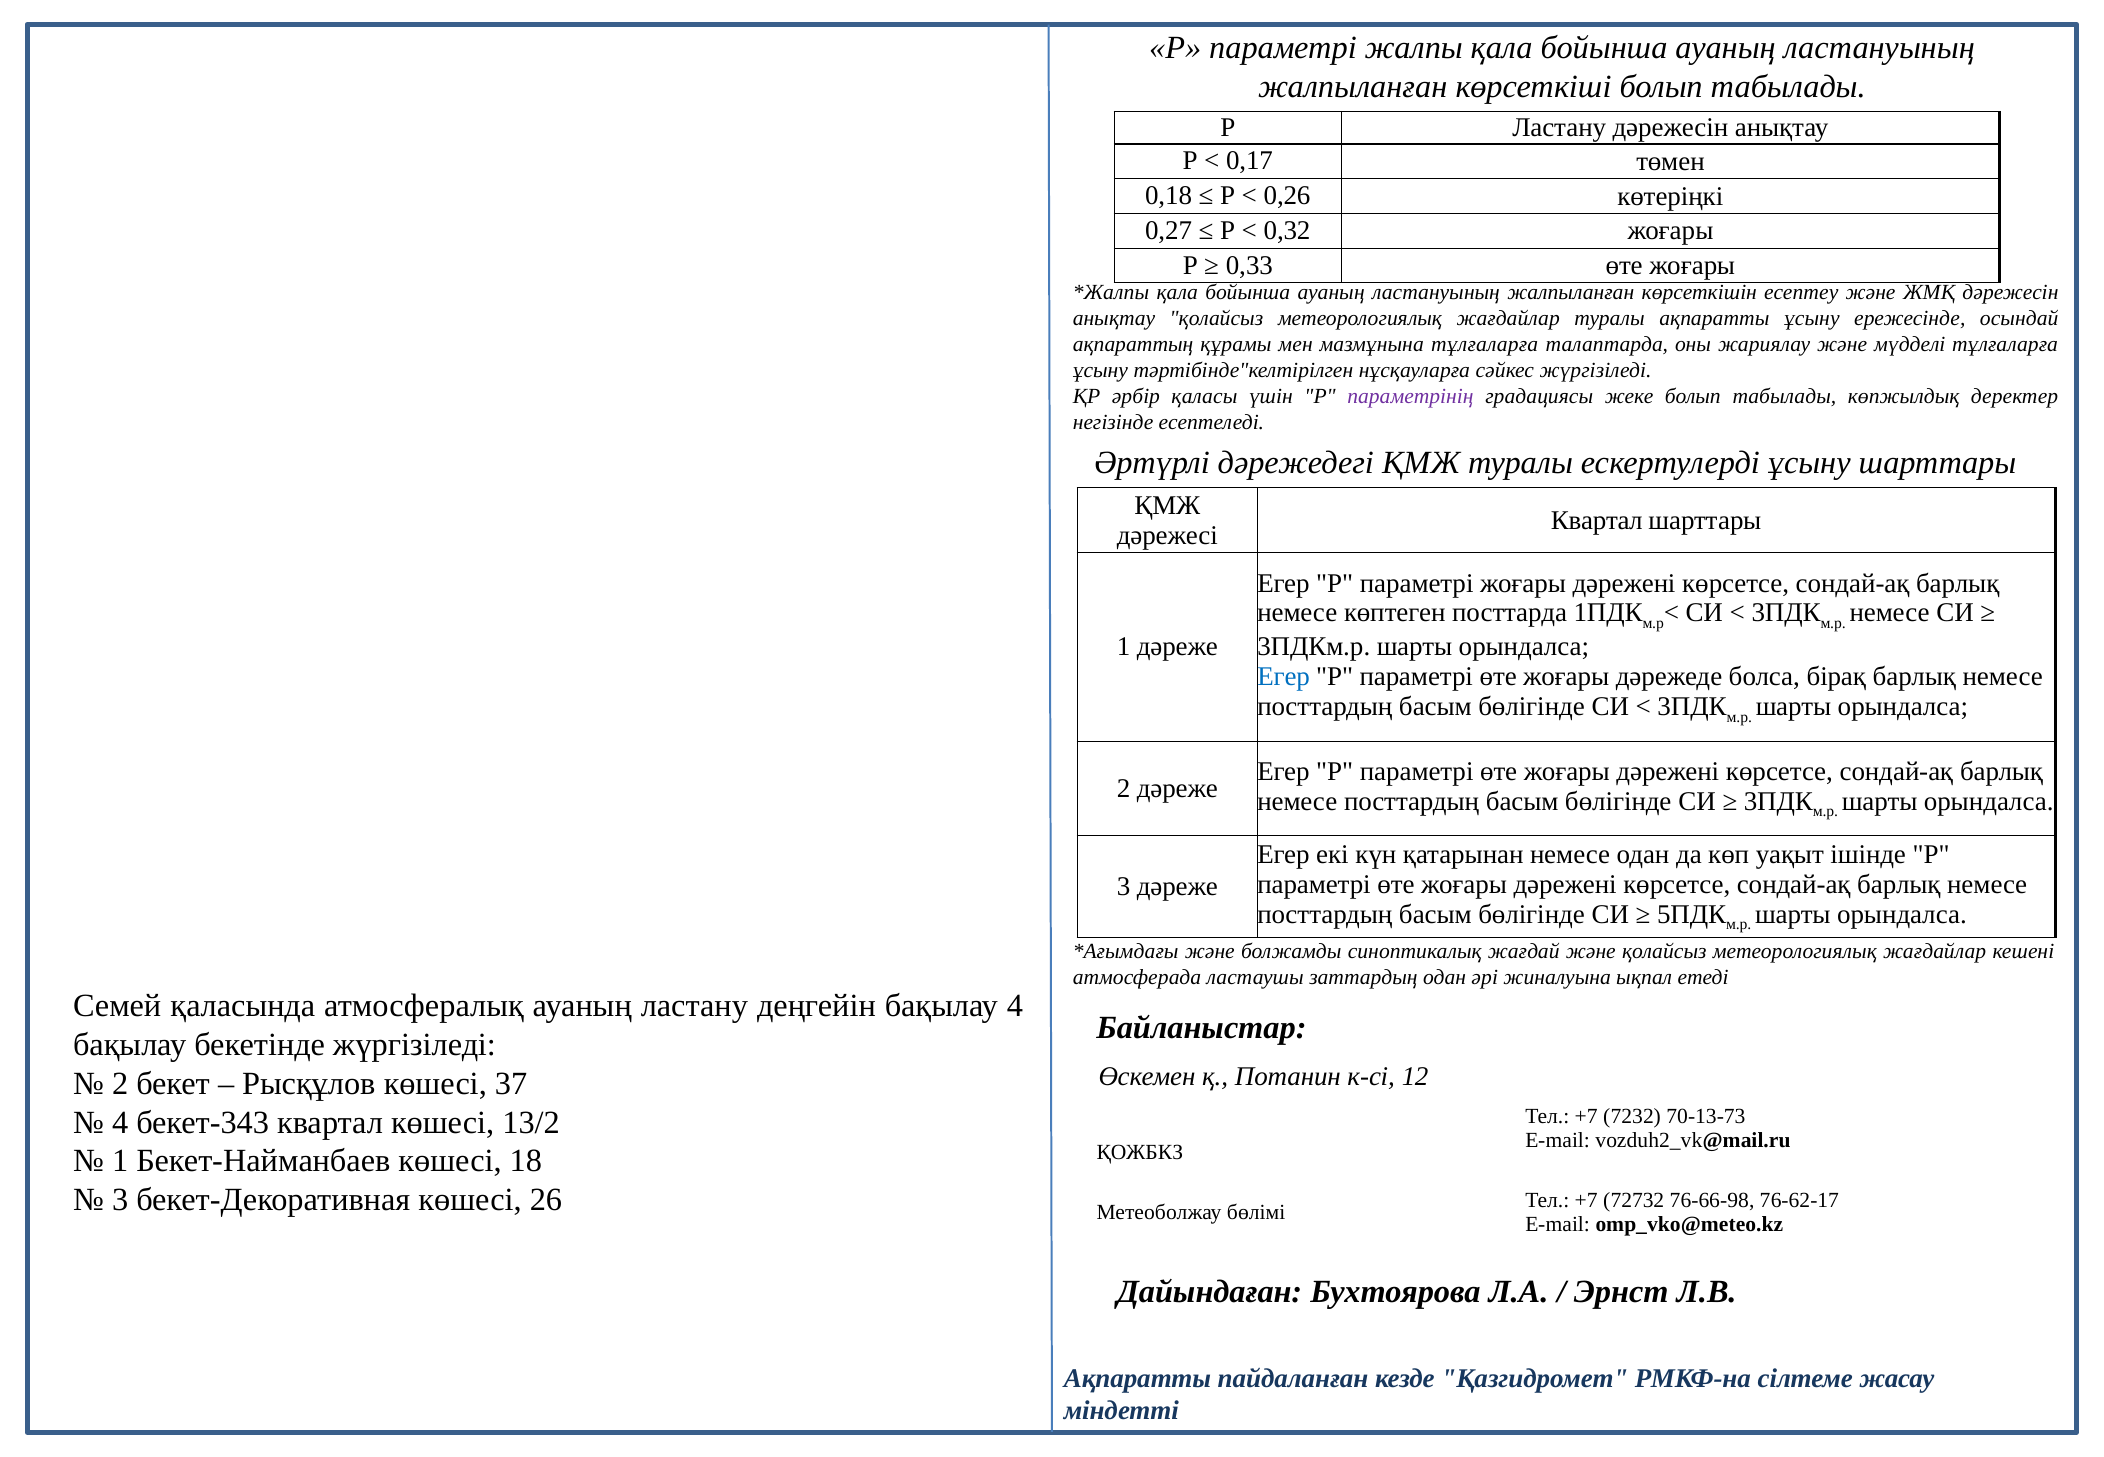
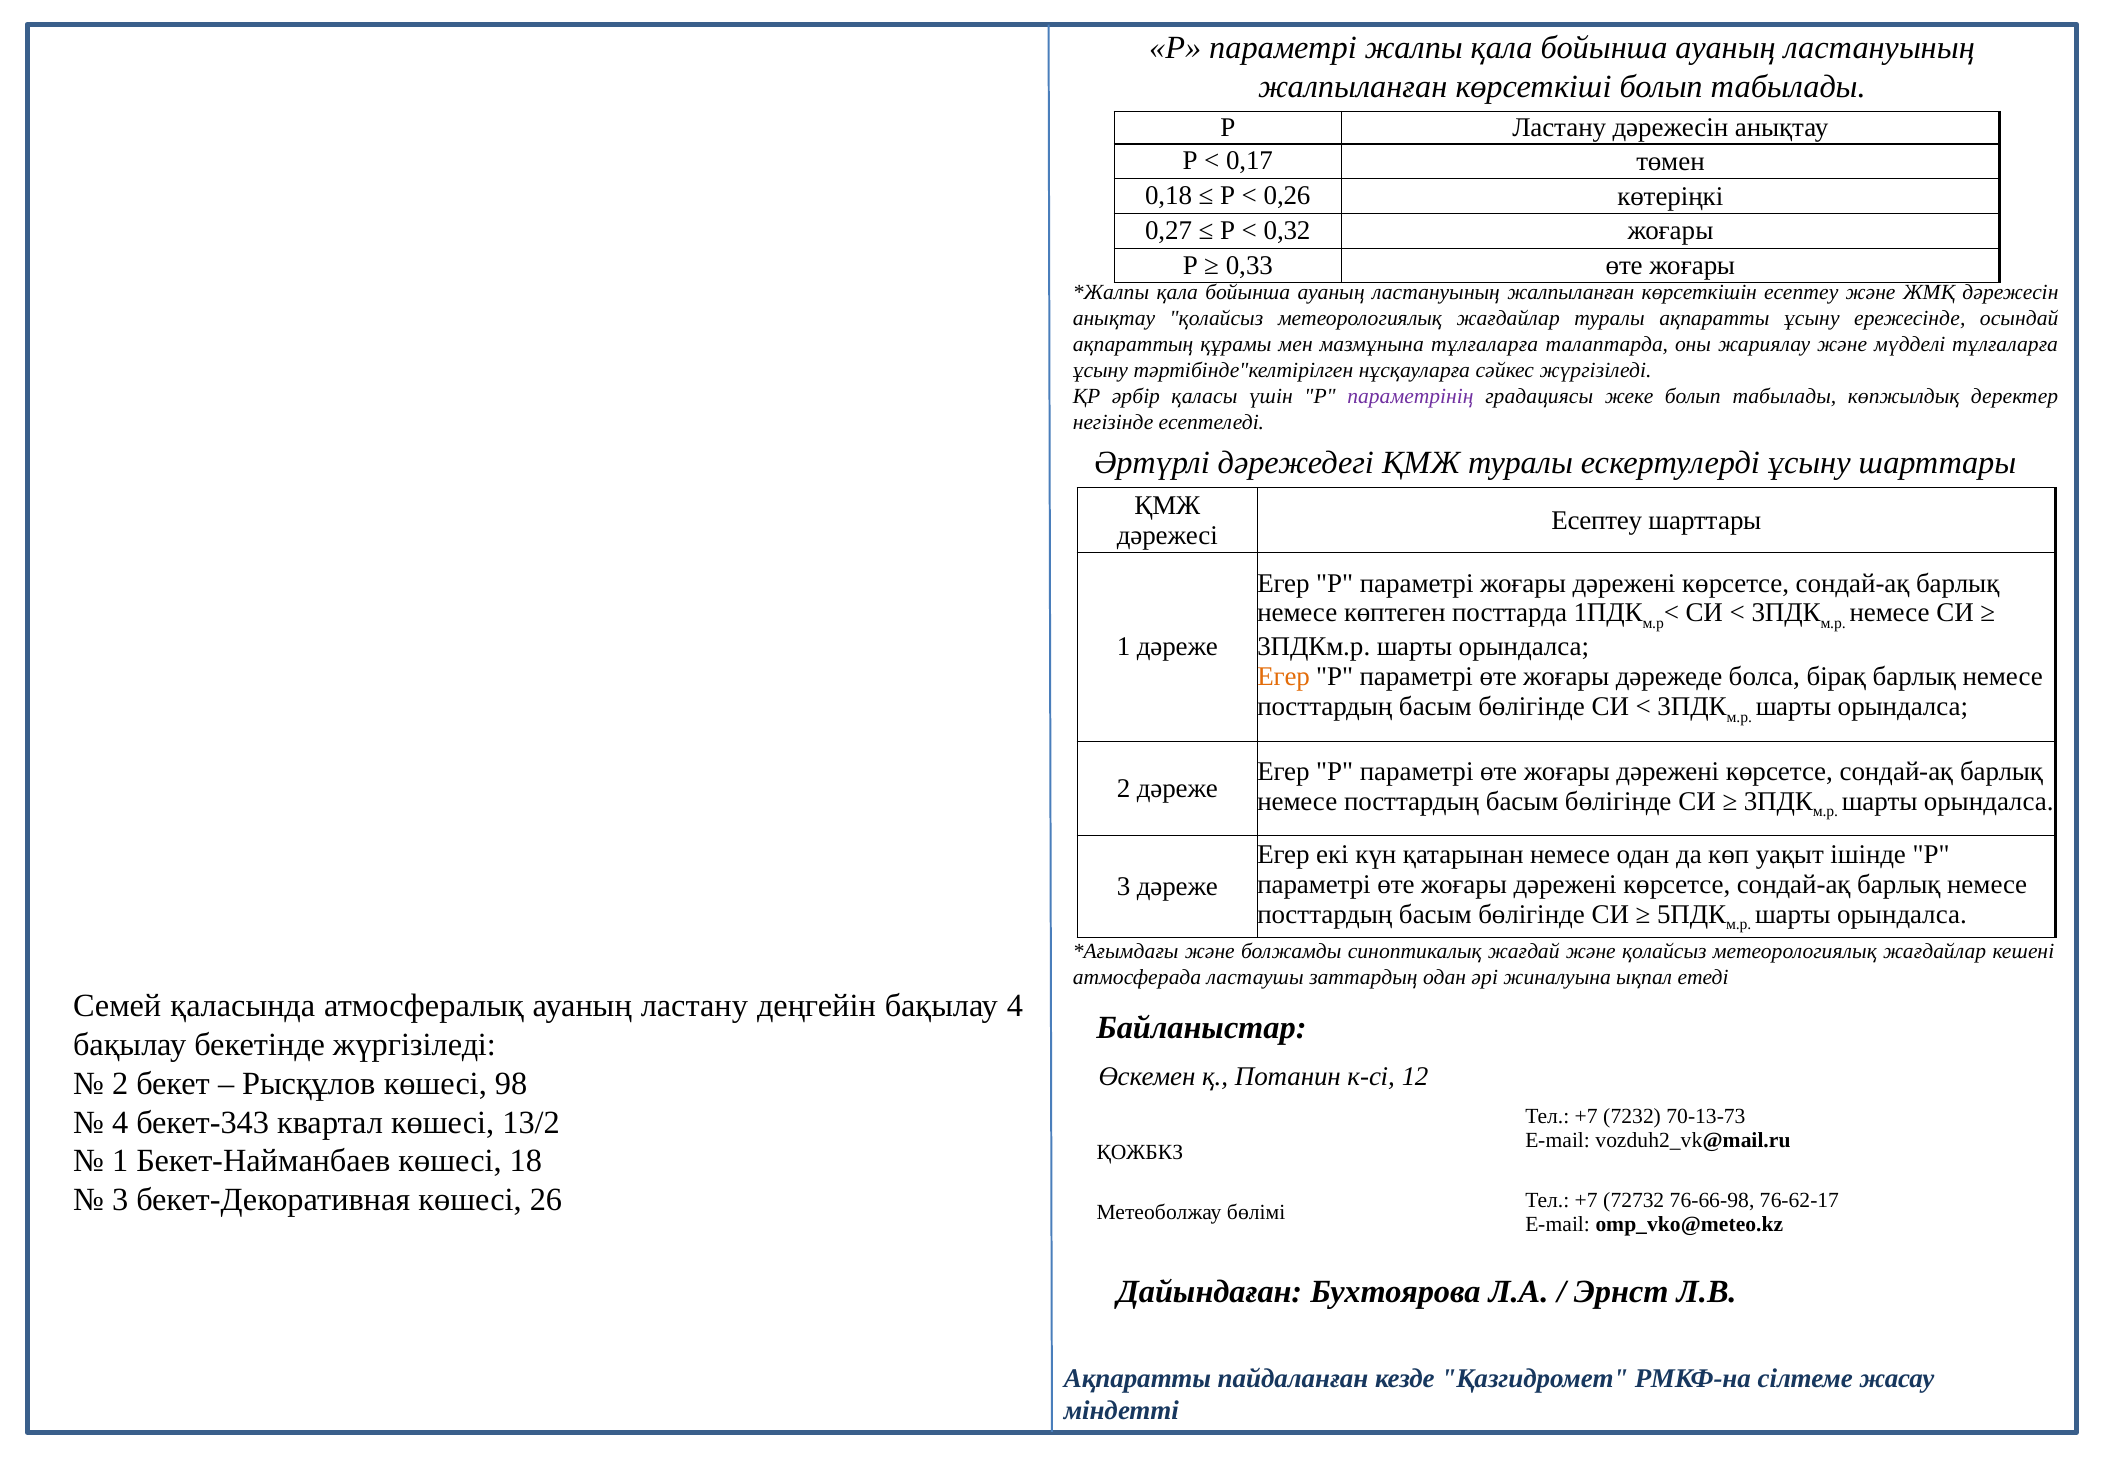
Квартал: Квартал -> Есептеу (1597, 520)
Егер colour: blue -> orange (1284, 677)
37: 37 -> 98 (511, 1083)
